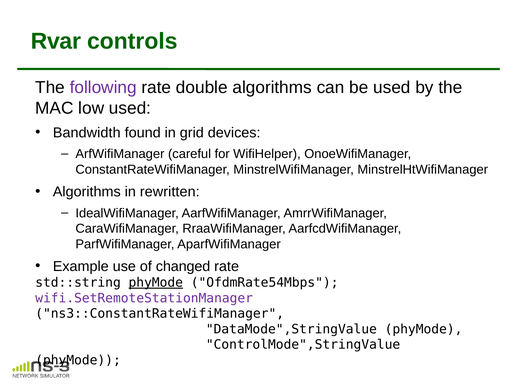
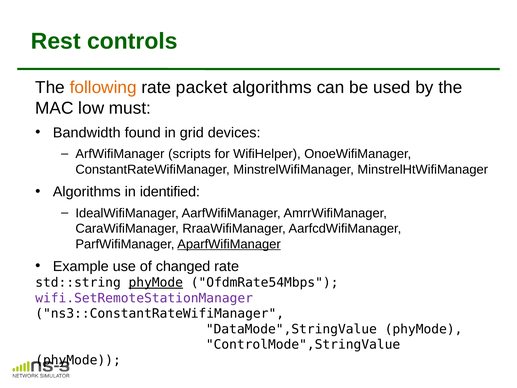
Rvar: Rvar -> Rest (56, 41)
following colour: purple -> orange (103, 87)
double: double -> packet (202, 87)
low used: used -> must (130, 108)
careful: careful -> scripts (189, 154)
rewritten: rewritten -> identified (170, 192)
AparfWifiManager underline: none -> present (229, 244)
